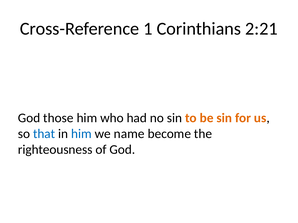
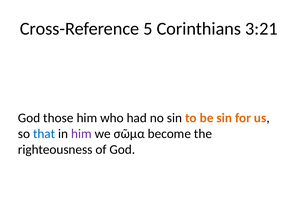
1: 1 -> 5 (148, 29)
2:21: 2:21 -> 3:21 (261, 29)
him colour: blue -> purple (81, 134)
name: name -> σῶμα (129, 134)
